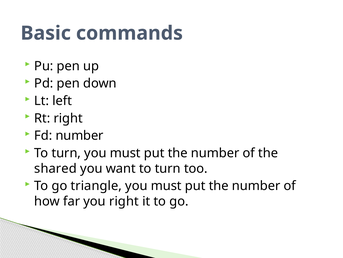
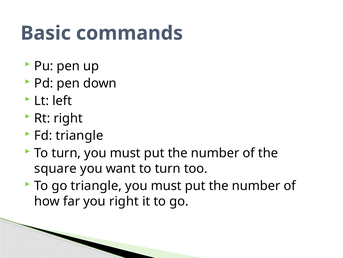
Fd number: number -> triangle (79, 135)
shared: shared -> square (55, 168)
